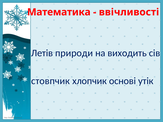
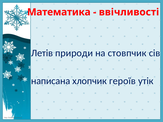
виходить: виходить -> стовпчик (127, 53)
стовпчик: стовпчик -> написана (51, 81)
основі: основі -> героїв (122, 81)
